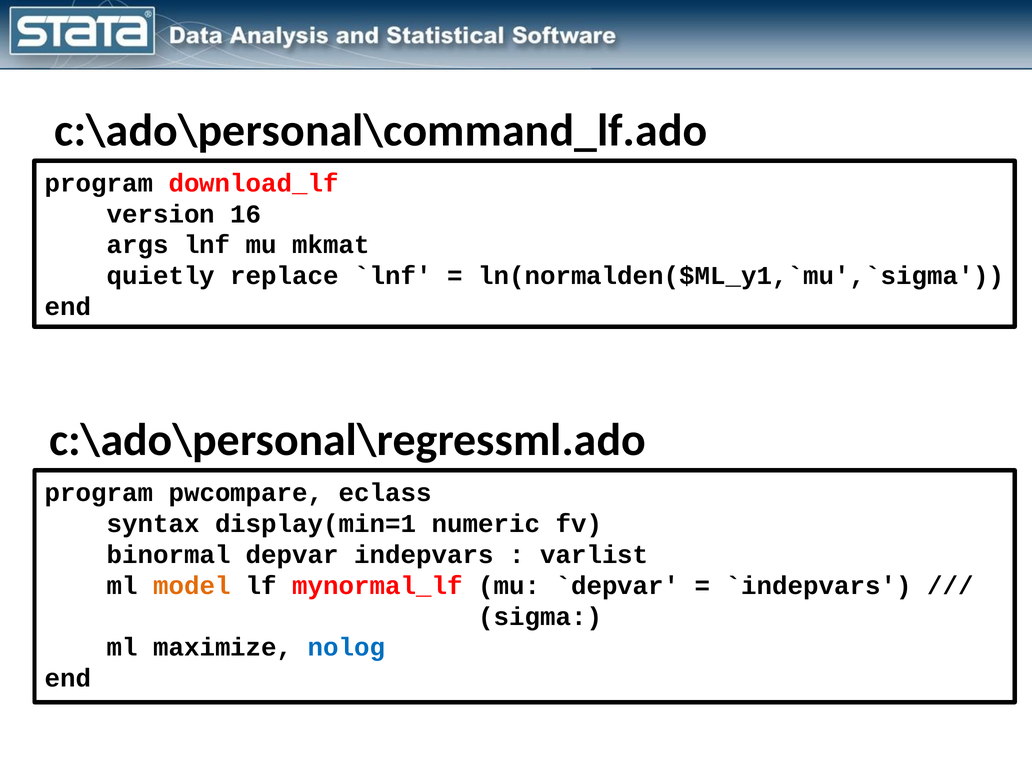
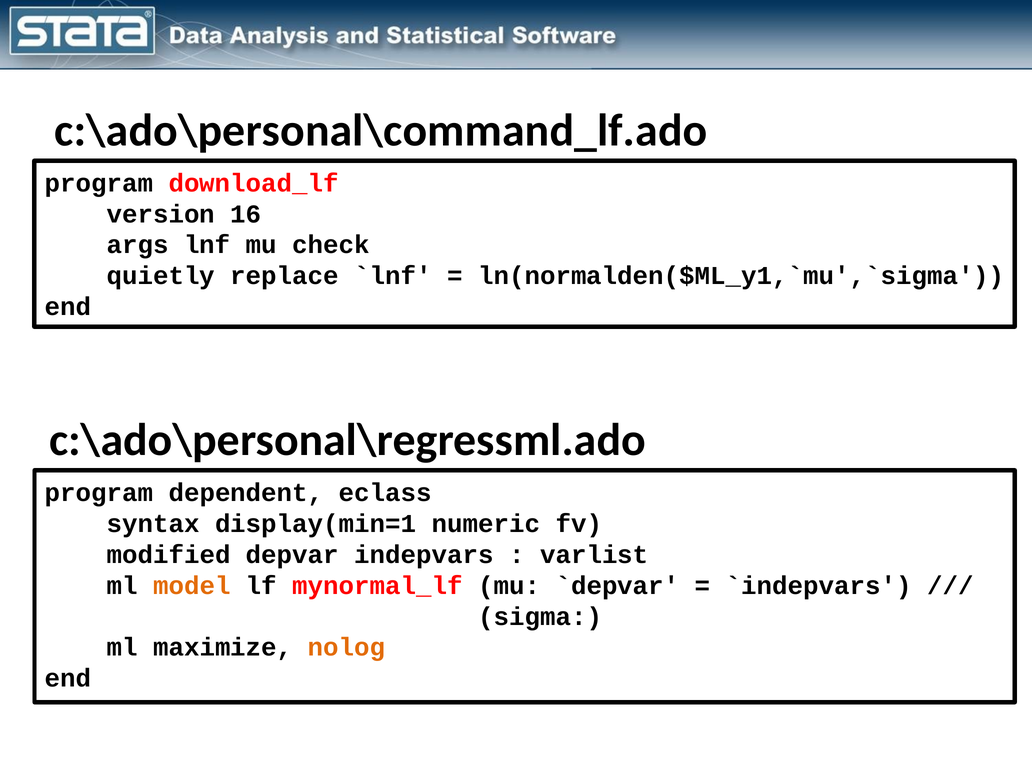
mkmat: mkmat -> check (331, 245)
pwcompare: pwcompare -> dependent (246, 493)
binormal: binormal -> modified (169, 555)
nolog colour: blue -> orange (347, 647)
